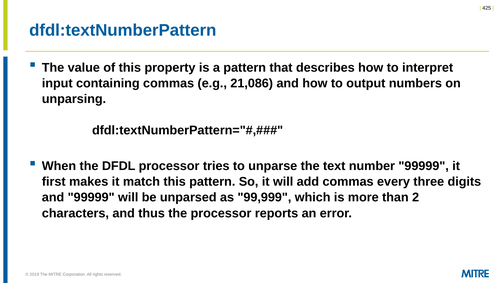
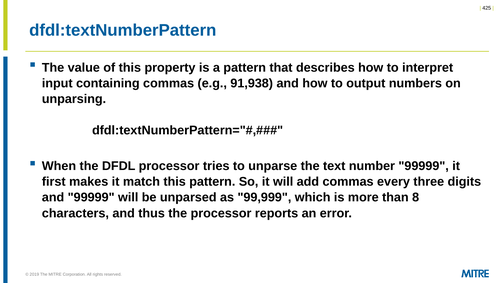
21,086: 21,086 -> 91,938 (252, 83)
2: 2 -> 8 (416, 197)
